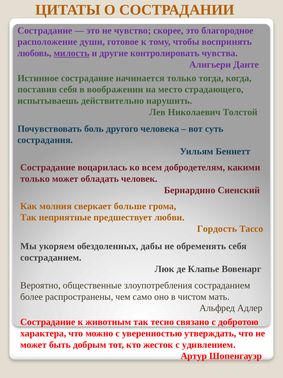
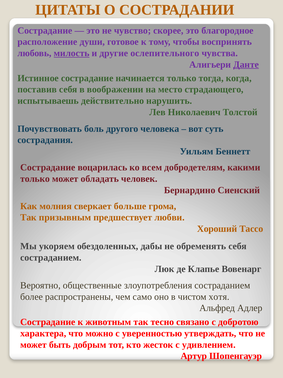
контролировать: контролировать -> ослепительного (165, 53)
Данте underline: none -> present (246, 64)
неприятные: неприятные -> призывным (65, 217)
Гордость: Гордость -> Хороший (217, 228)
мать: мать -> хотя (219, 296)
